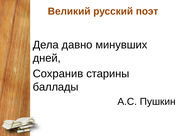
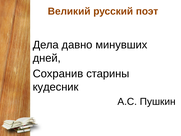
баллады: баллады -> кудесник (56, 87)
